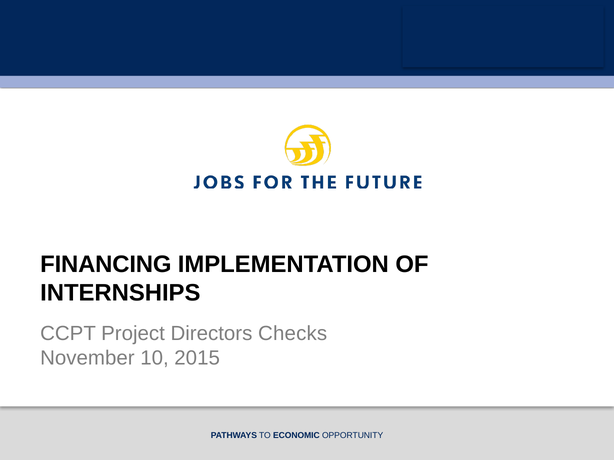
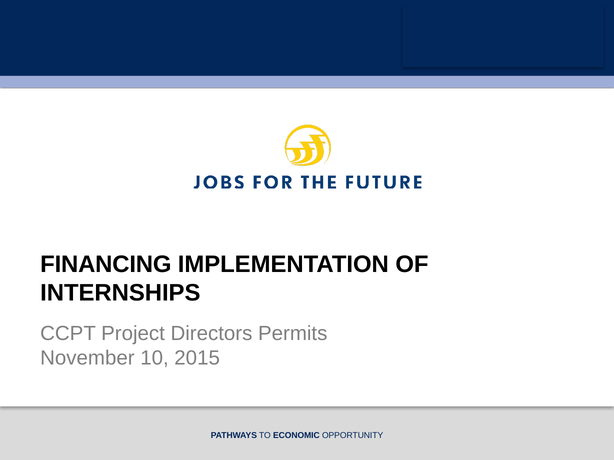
Checks: Checks -> Permits (293, 334)
